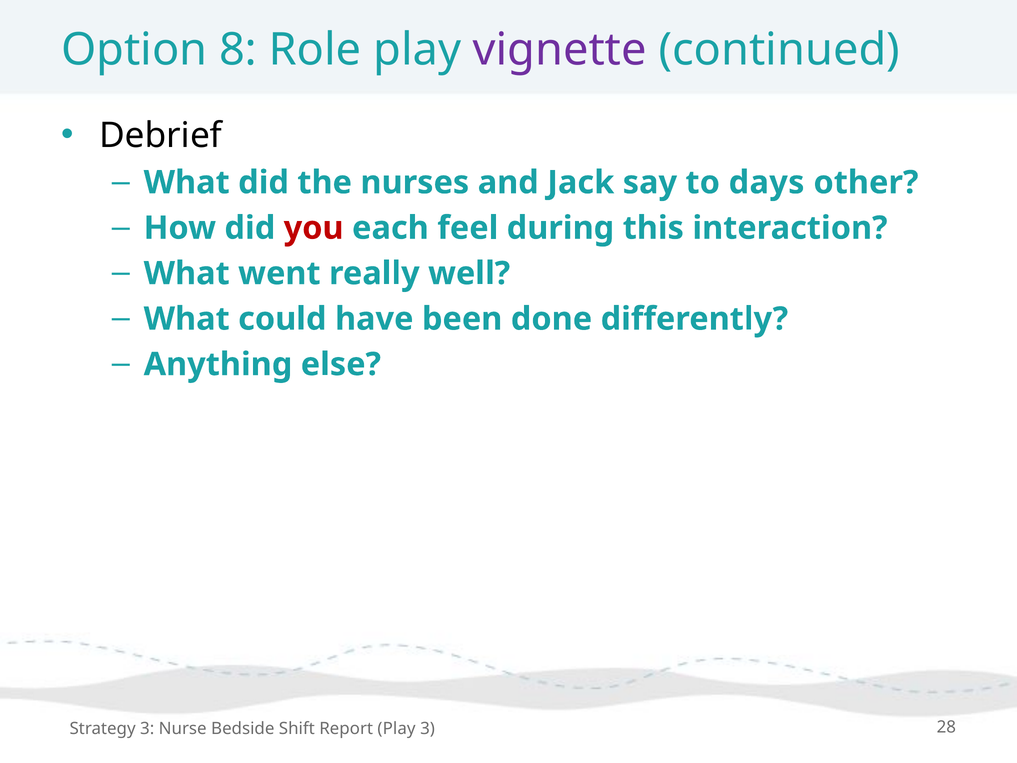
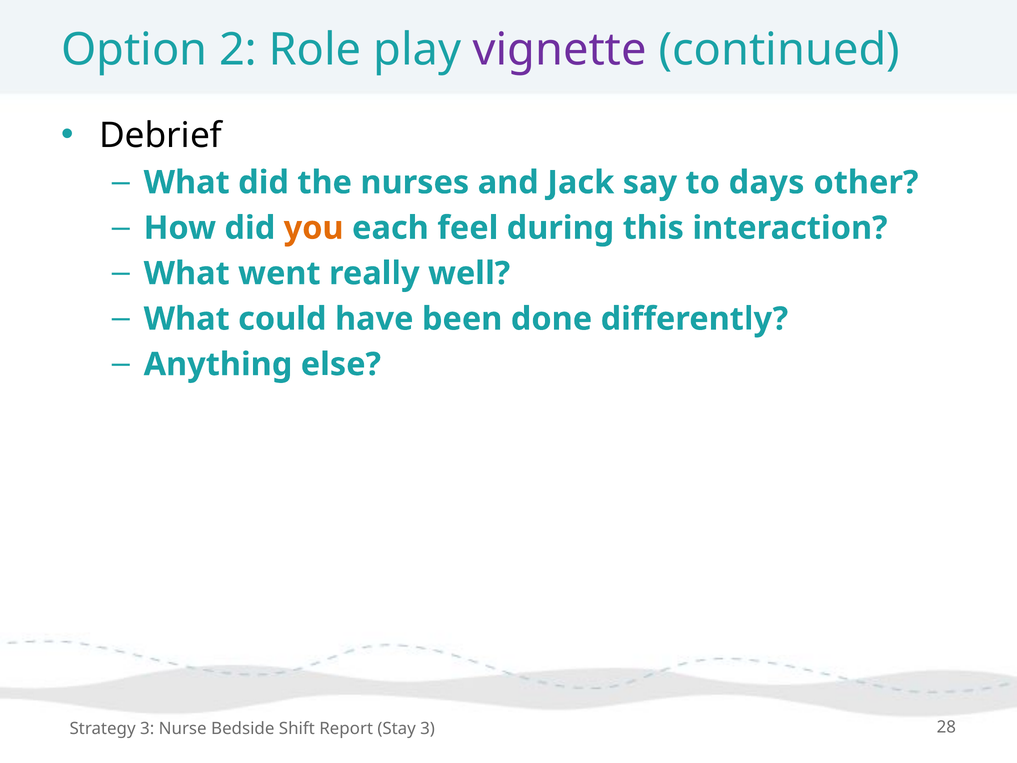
8: 8 -> 2 (238, 50)
you colour: red -> orange (314, 228)
Report Play: Play -> Stay (397, 728)
